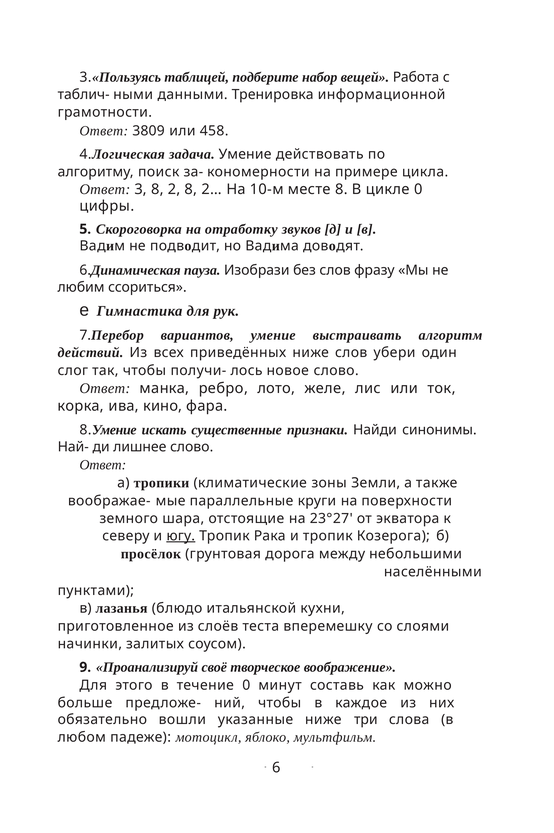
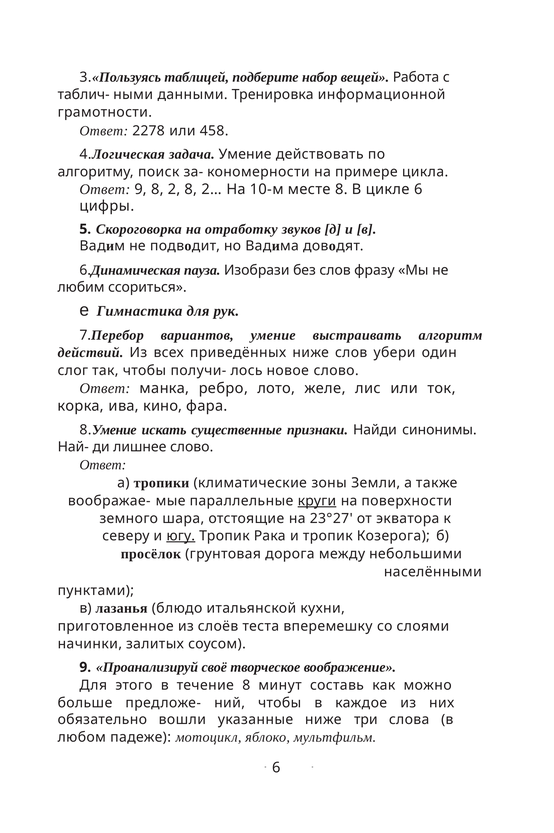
3809: 3809 -> 2278 (149, 131)
Ответ 3: 3 -> 9 (141, 189)
цикле 0: 0 -> 6 (418, 189)
круги underline: none -> present (317, 500)
течение 0: 0 -> 8 (246, 685)
